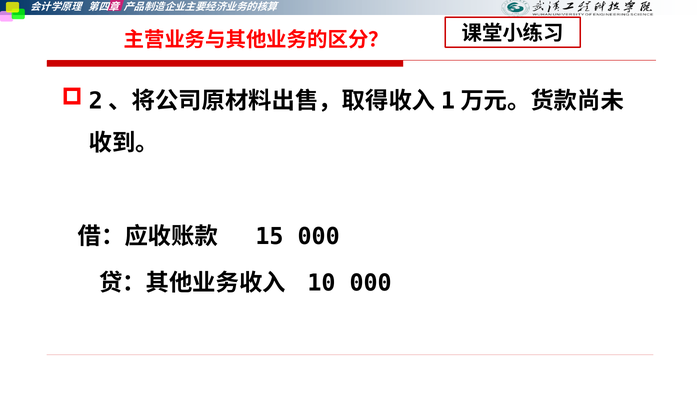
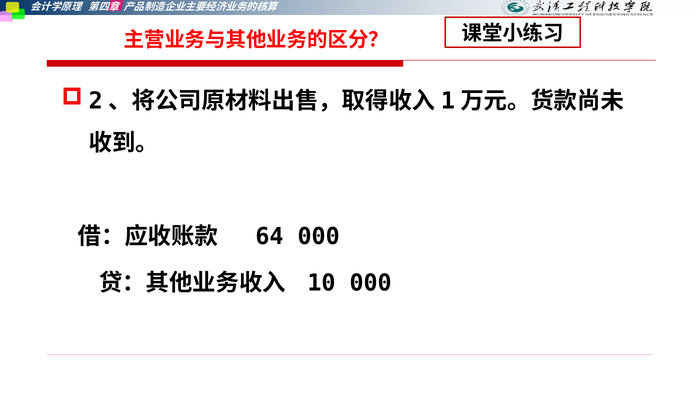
15: 15 -> 64 (269, 236)
